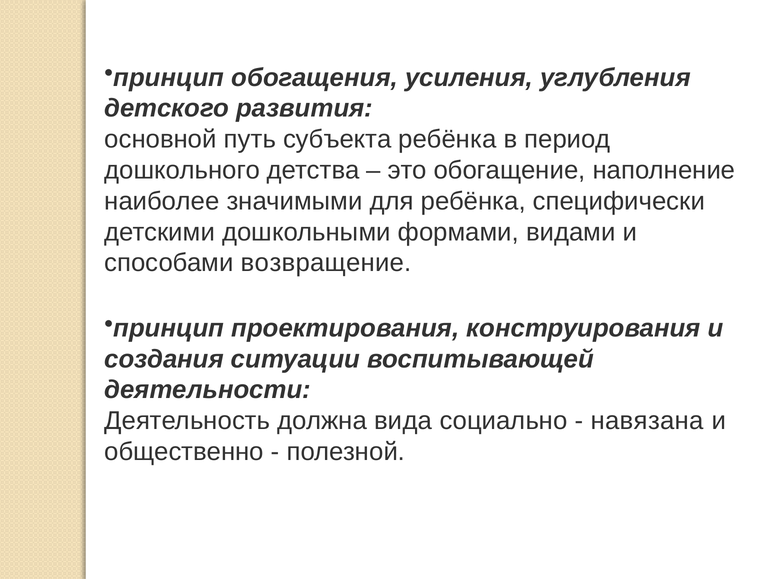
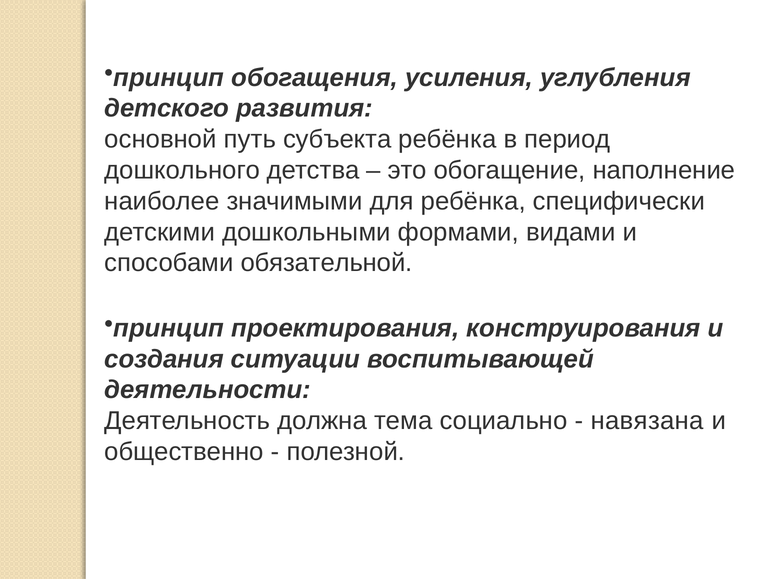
возвращение: возвращение -> обязательной (326, 263)
вида: вида -> тема (403, 421)
